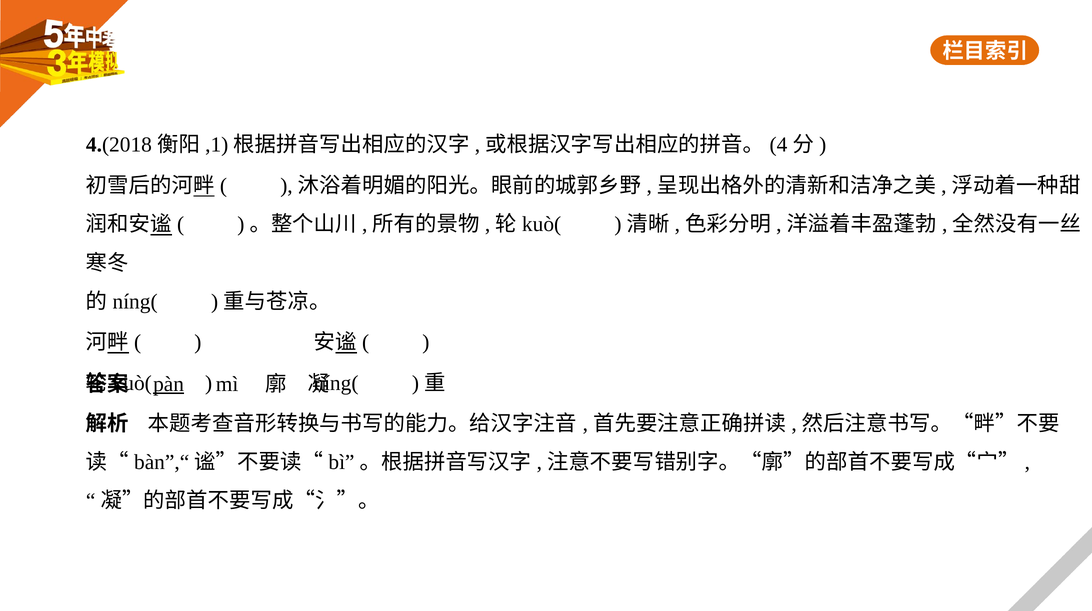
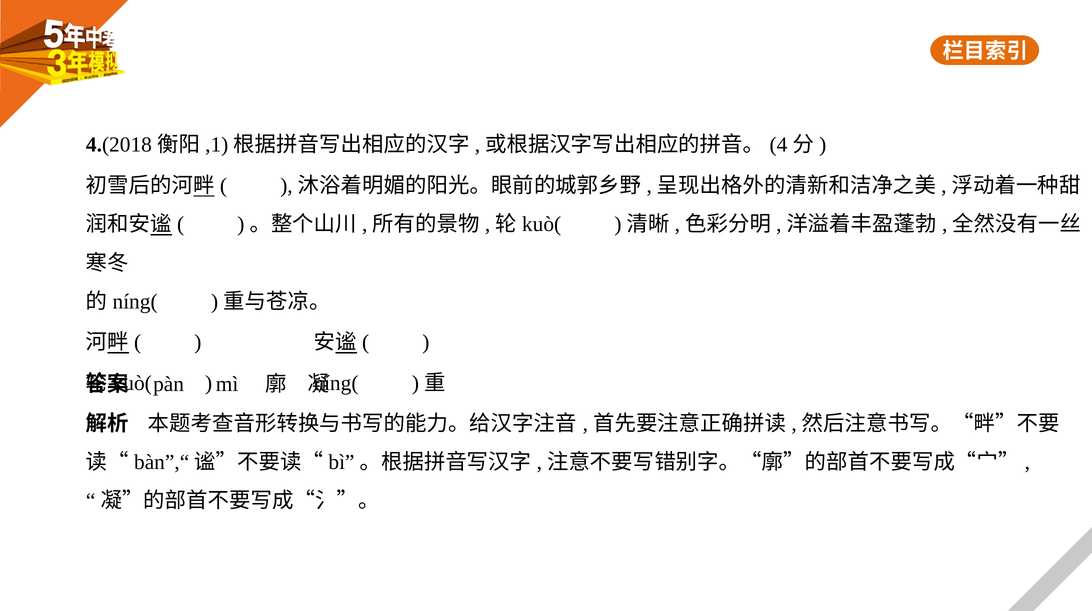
pàn underline: present -> none (169, 384)
